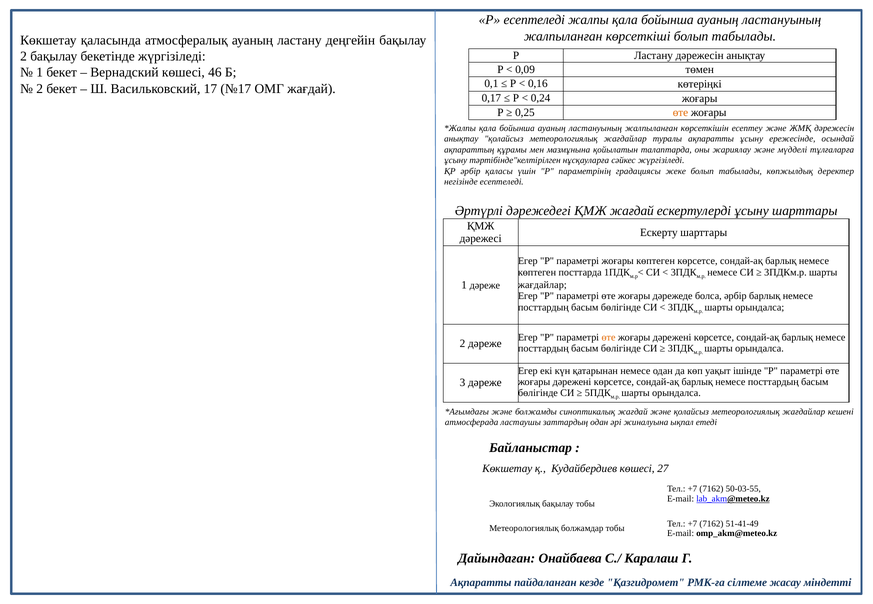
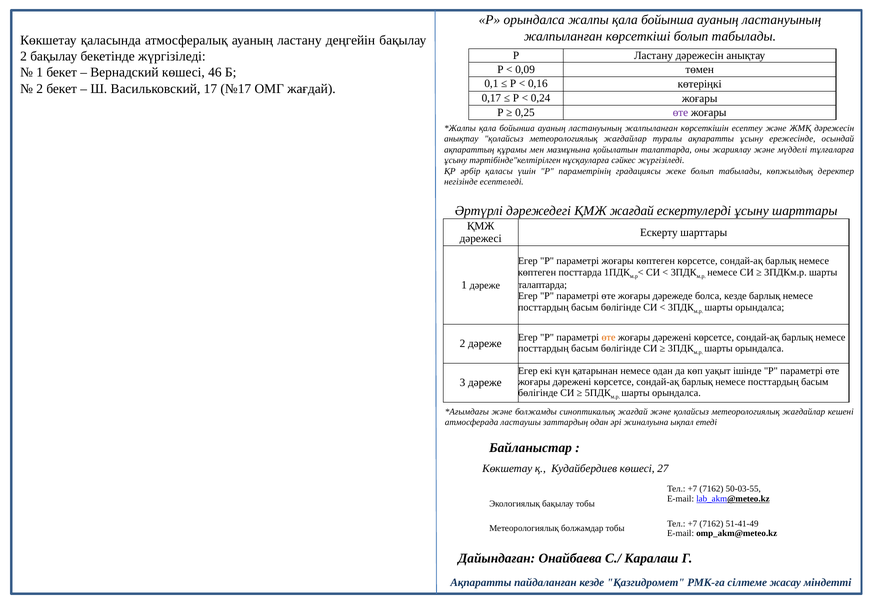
Р есептеледі: есептеледі -> орындалса (534, 20)
өте colour: orange -> purple (680, 113)
жағдайлар: жағдайлар -> талаптарда (542, 285)
болса әрбір: әрбір -> кезде (735, 296)
